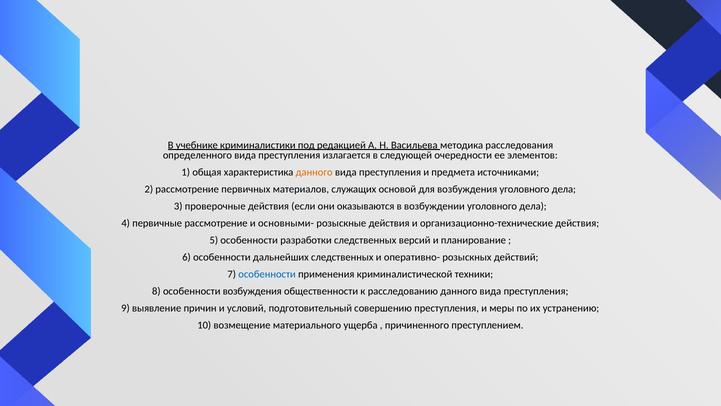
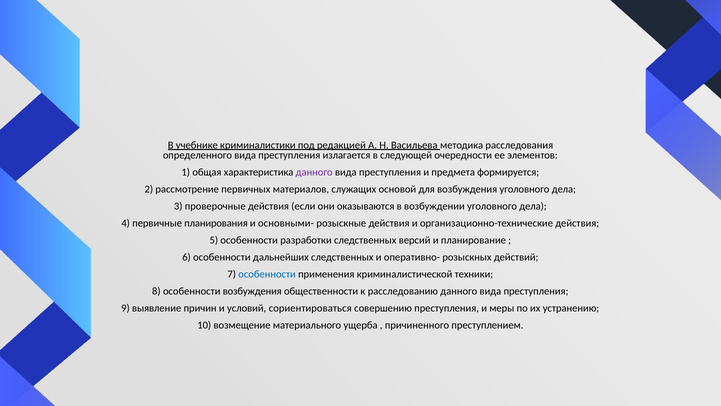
данного colour: orange -> purple (314, 172)
источниками: источниками -> формируется (508, 172)
первичные рассмотрение: рассмотрение -> планирования (216, 223)
подготовительный: подготовительный -> сориентироваться (310, 308)
